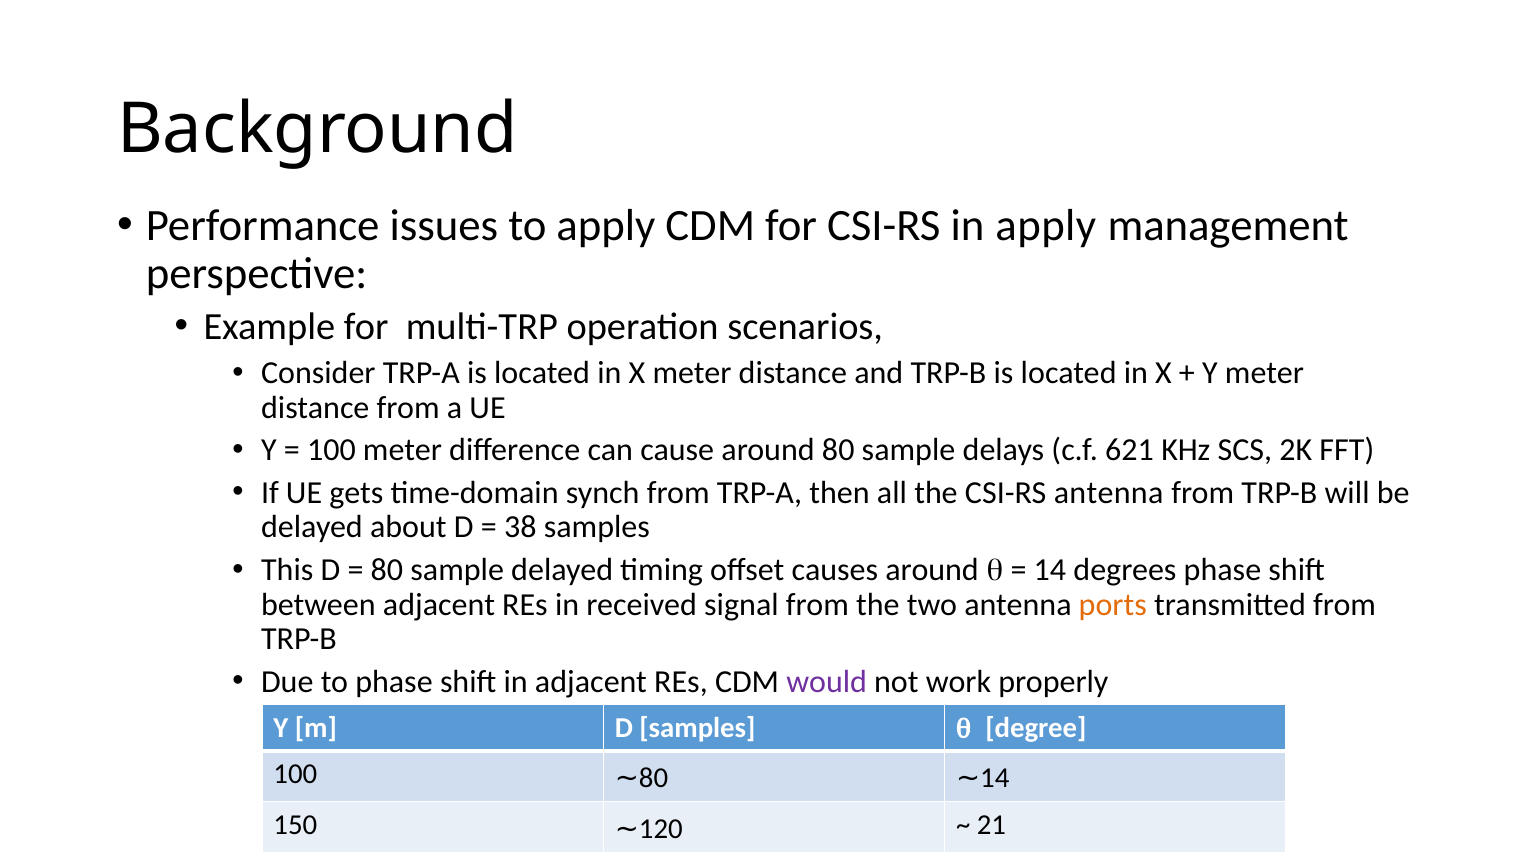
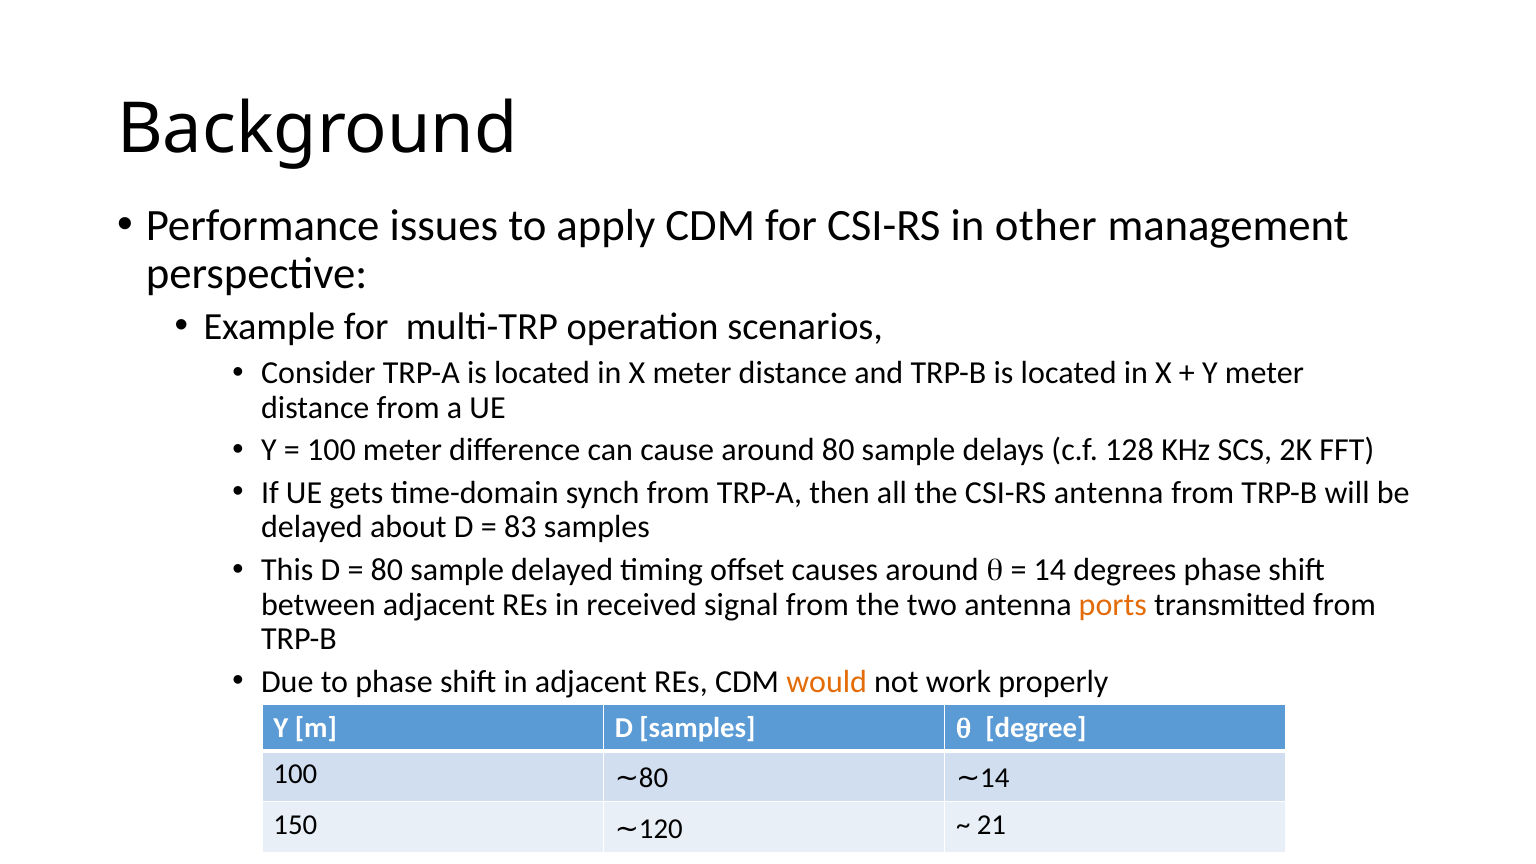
in apply: apply -> other (1046, 226)
621: 621 -> 128 (1130, 450)
38: 38 -> 83 (520, 527)
would colour: purple -> orange (827, 682)
